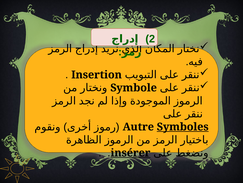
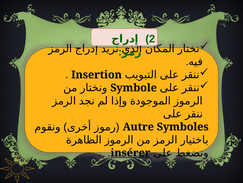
Symboles underline: present -> none (183, 126)
